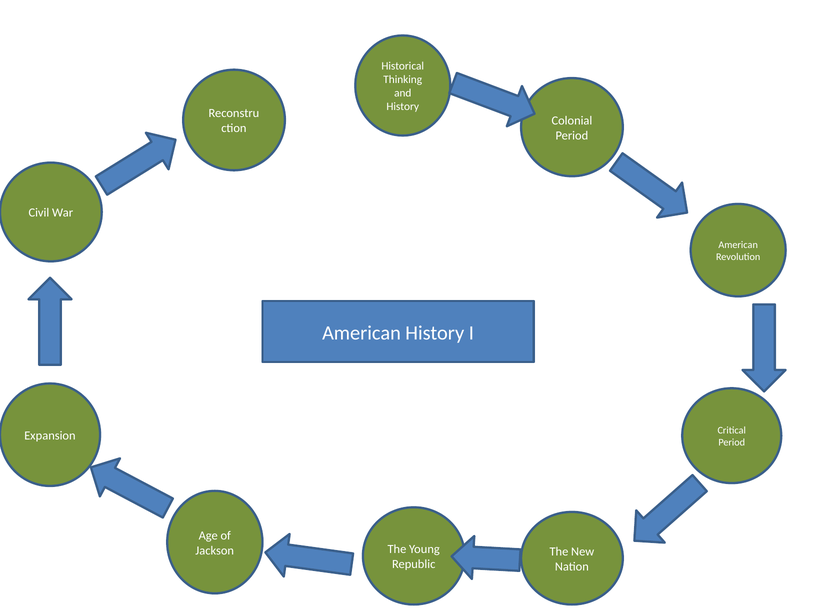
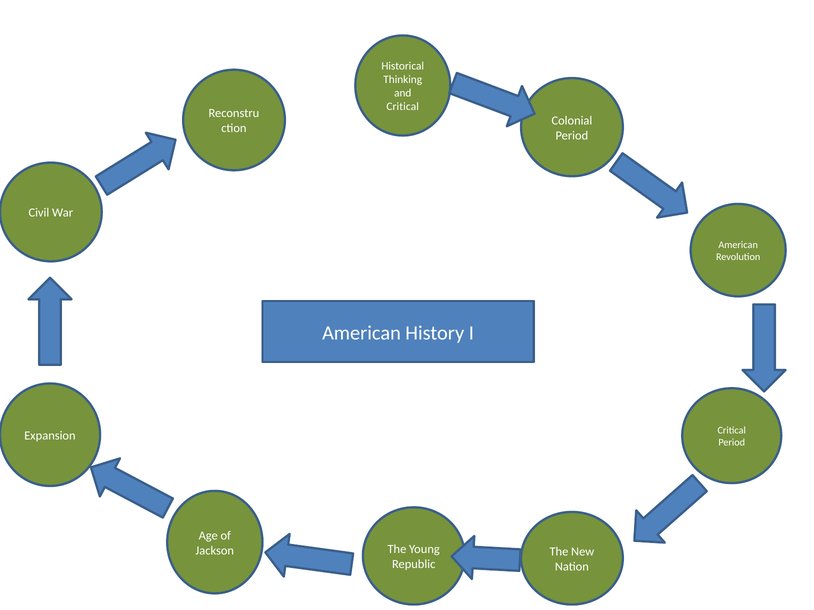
History: History -> Critical (403, 107)
